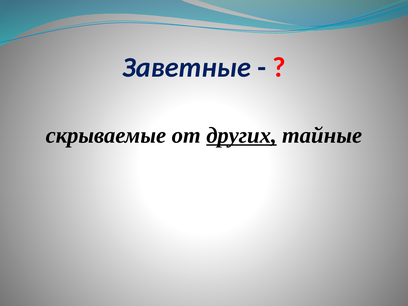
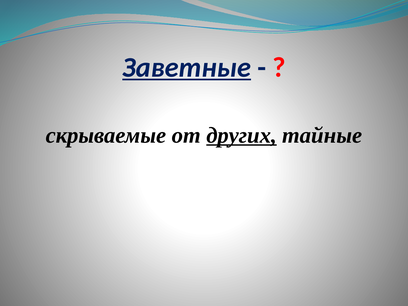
Заветные underline: none -> present (187, 67)
